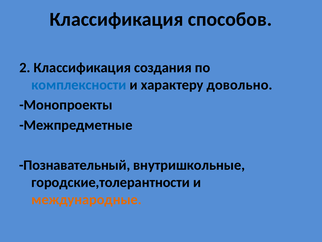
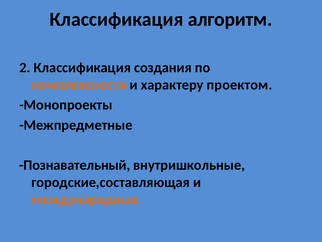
способов: способов -> алгоритм (230, 19)
комплексности colour: blue -> orange (79, 85)
довольно: довольно -> проектом (240, 85)
городские,толерантности: городские,толерантности -> городские,составляющая (111, 182)
